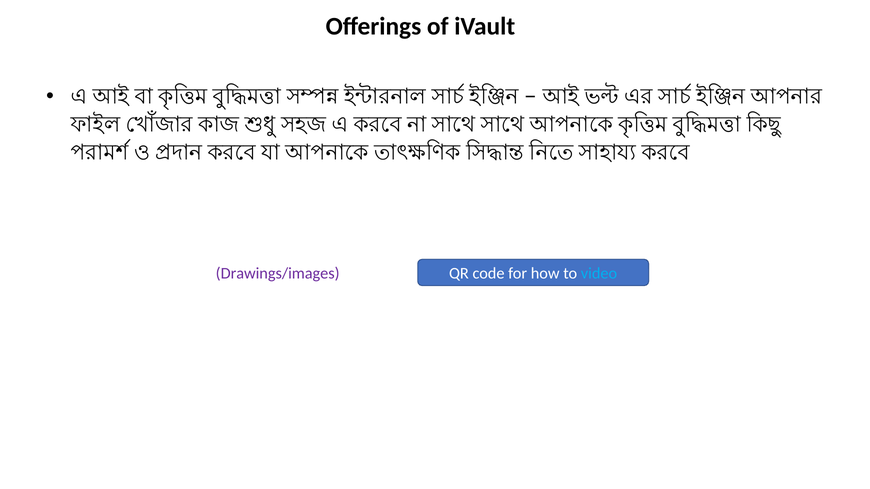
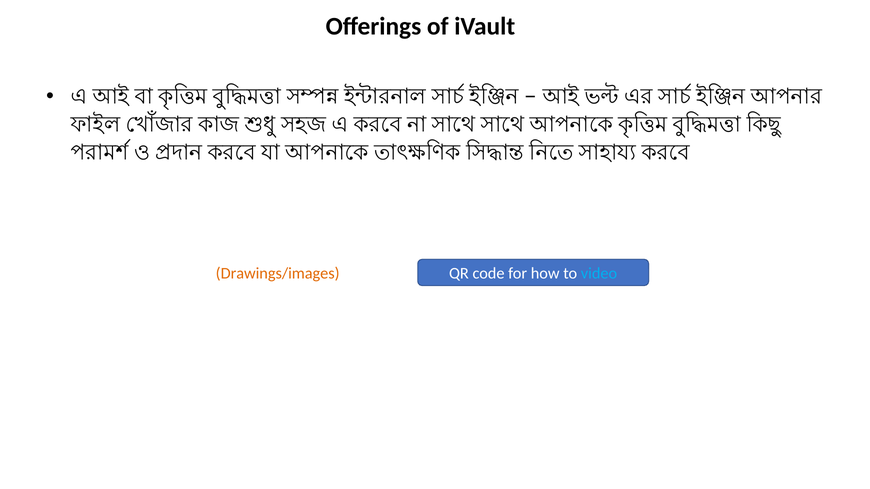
Drawings/images colour: purple -> orange (278, 274)
